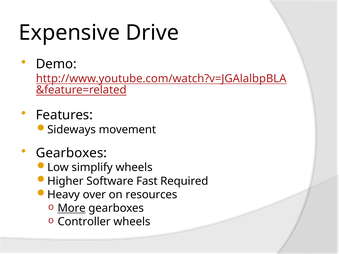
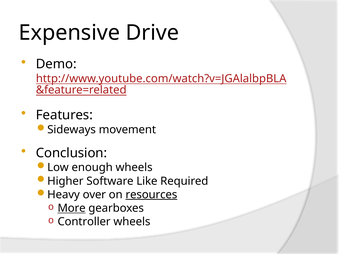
Gearboxes: Gearboxes -> Conclusion (71, 153)
simplify: simplify -> enough (92, 168)
Fast: Fast -> Like (147, 181)
resources underline: none -> present (151, 195)
